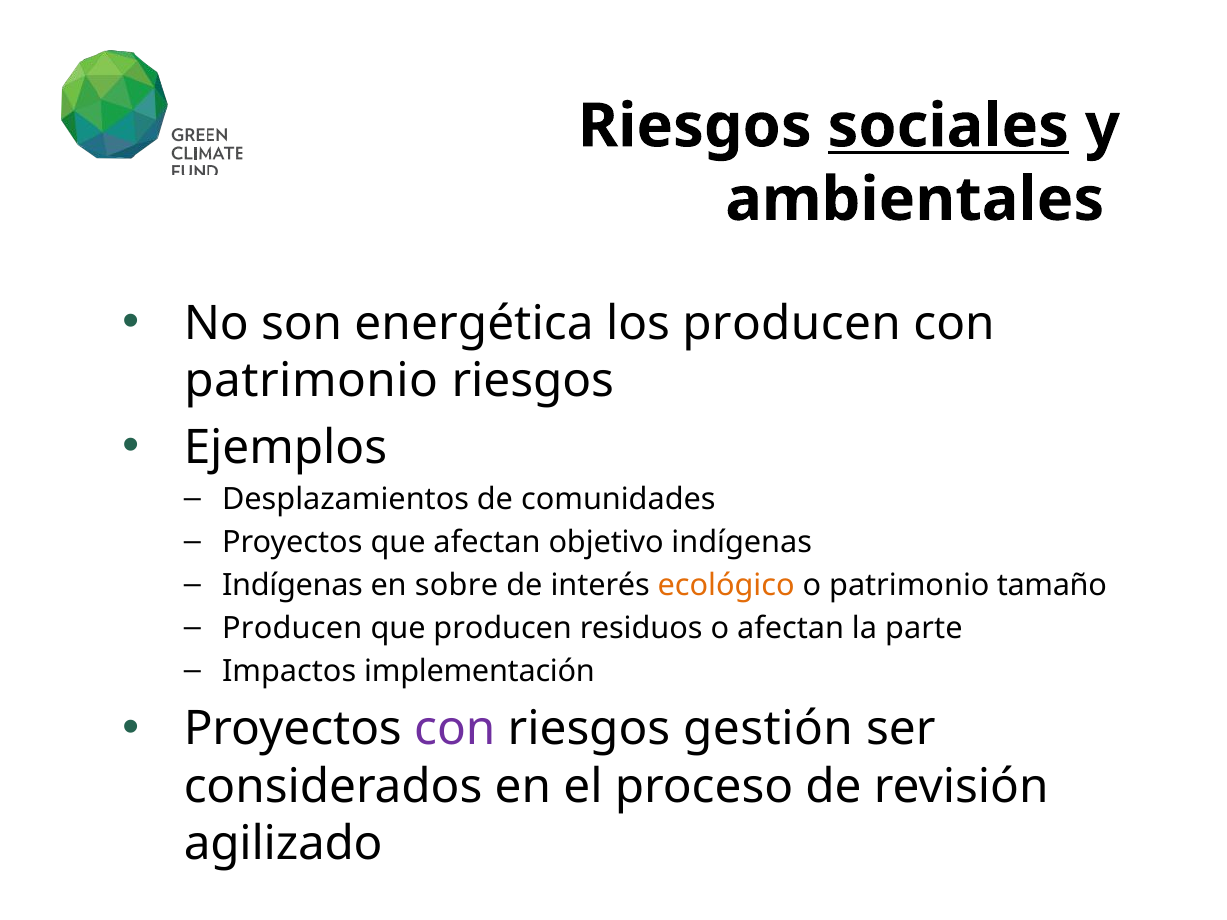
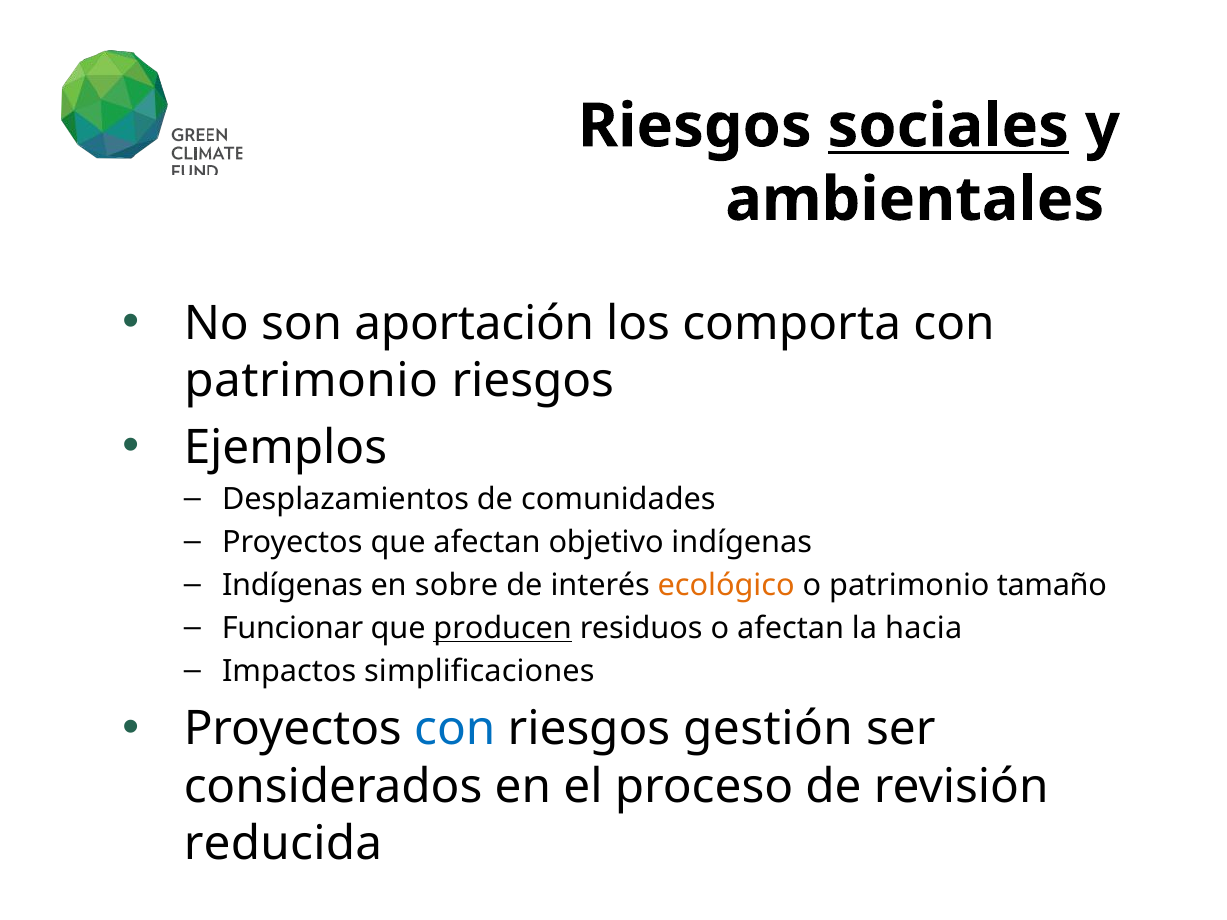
energética: energética -> aportación (474, 323)
los producen: producen -> comporta (792, 323)
Producen: Producen -> Funcionar (292, 628)
producen underline: none -> present (503, 628)
parte: parte -> hacia (924, 628)
implementación: implementación -> simplificaciones (479, 671)
con colour: purple -> blue (455, 729)
agilizado: agilizado -> reducida (283, 844)
